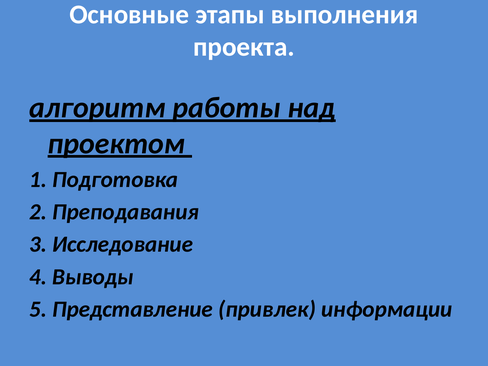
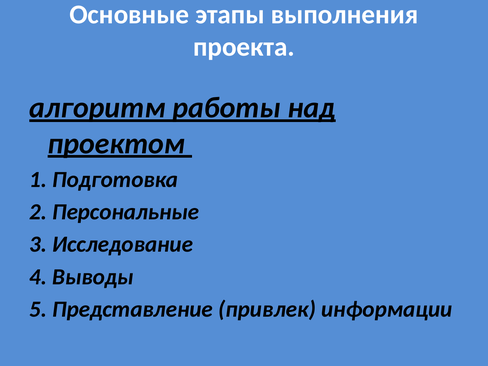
Преподавания: Преподавания -> Персональные (126, 212)
